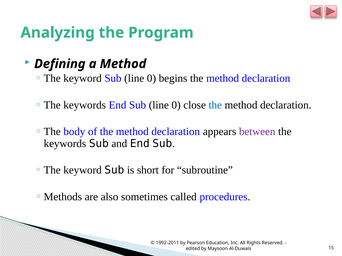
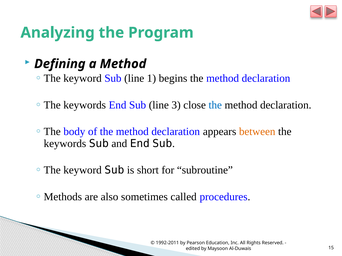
keyword Sub line 0: 0 -> 1 (151, 78)
End Sub line 0: 0 -> 3 (176, 105)
between colour: purple -> orange (257, 132)
